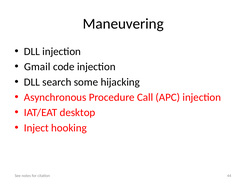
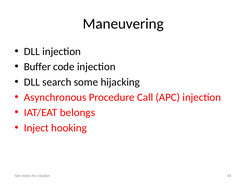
Gmail: Gmail -> Buffer (37, 67)
desktop: desktop -> belongs (77, 113)
